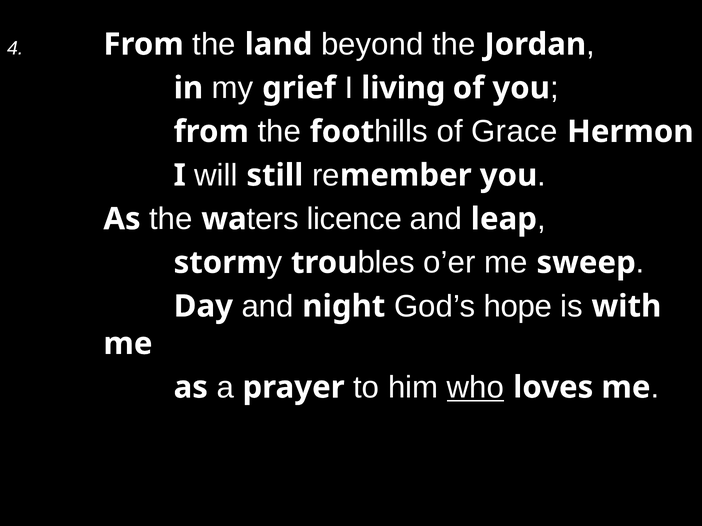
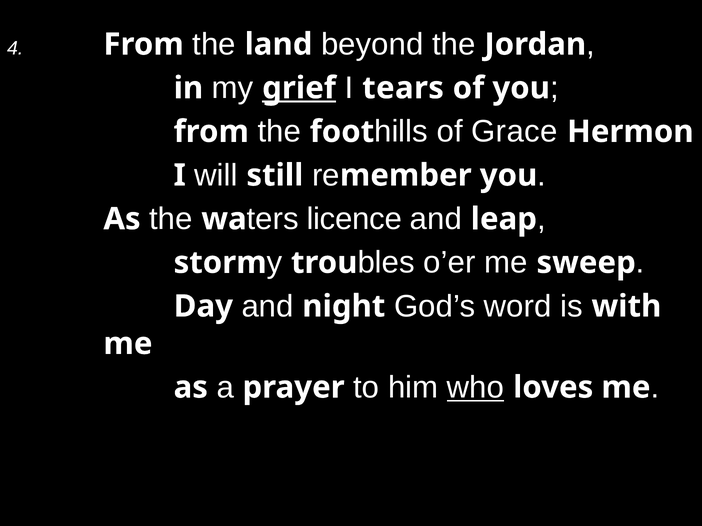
grief underline: none -> present (299, 88)
living: living -> tears (403, 88)
hope: hope -> word (518, 307)
